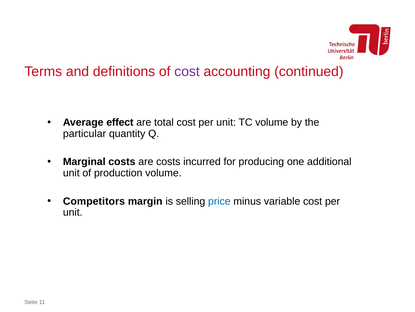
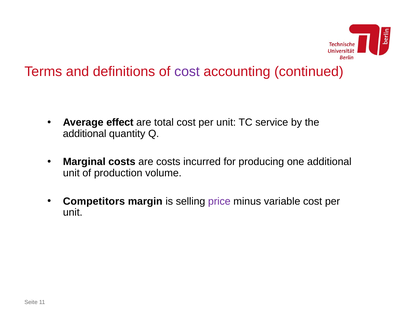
TC volume: volume -> service (272, 122)
particular: particular -> additional (85, 133)
price colour: blue -> purple (219, 201)
